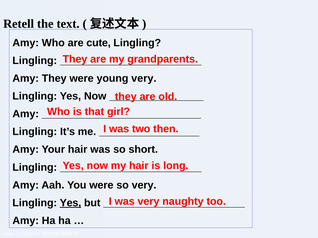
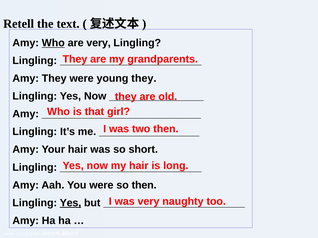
Who underline: none -> present (53, 43)
are cute: cute -> very (99, 43)
young very: very -> they (144, 79)
so very: very -> then (144, 185)
